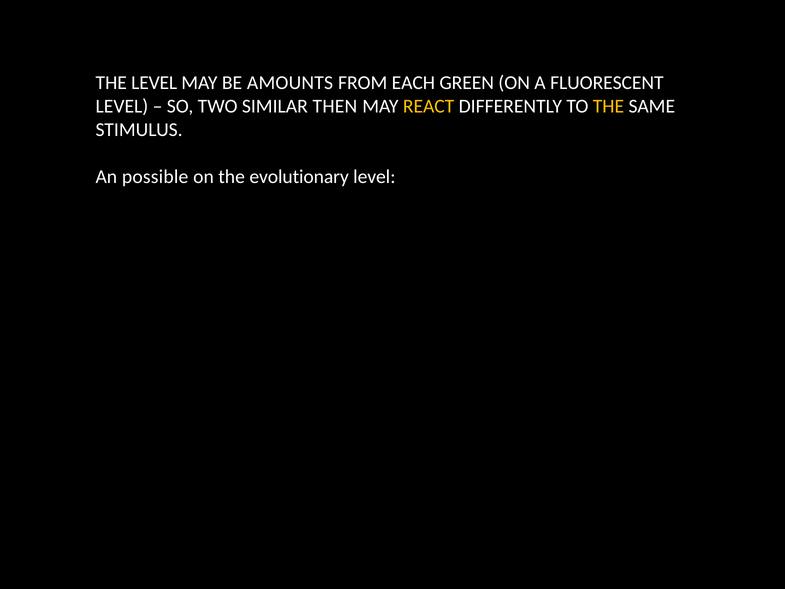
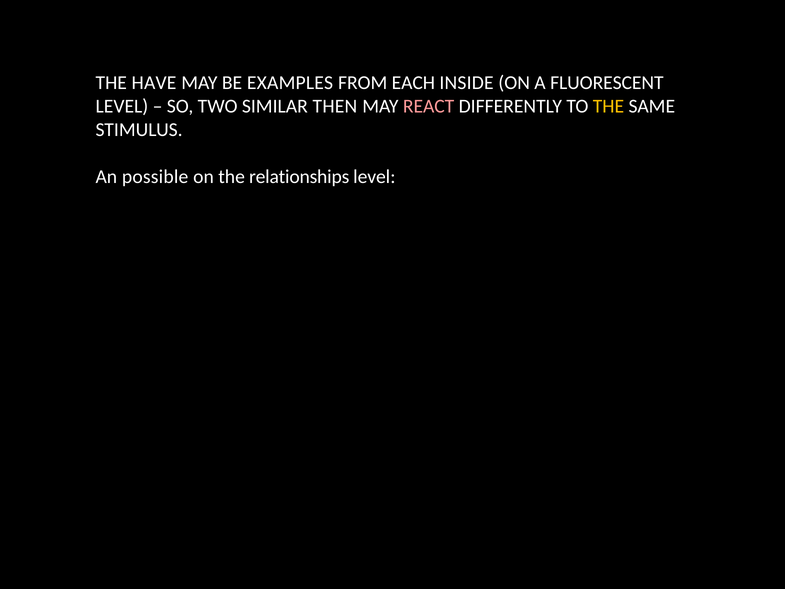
THE LEVEL: LEVEL -> HAVE (154, 83)
AMOUNTS: AMOUNTS -> EXAMPLES (290, 83)
GREEN: GREEN -> INSIDE (467, 83)
REACT colour: yellow -> pink (429, 106)
evolutionary: evolutionary -> relationships (299, 177)
